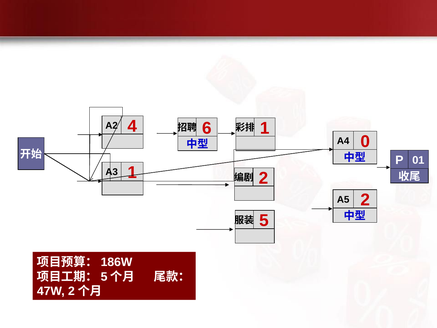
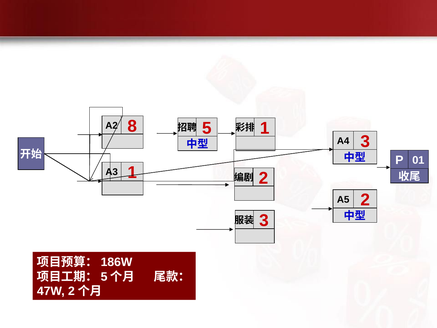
4: 4 -> 8 (132, 126)
6: 6 -> 5 (207, 128)
A4 0: 0 -> 3 (365, 141)
5: 5 -> 3 (264, 221)
